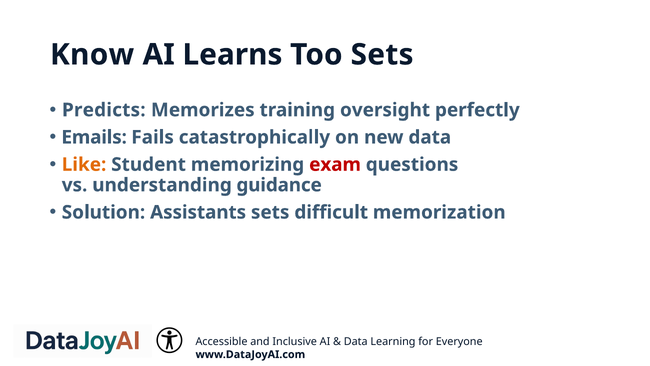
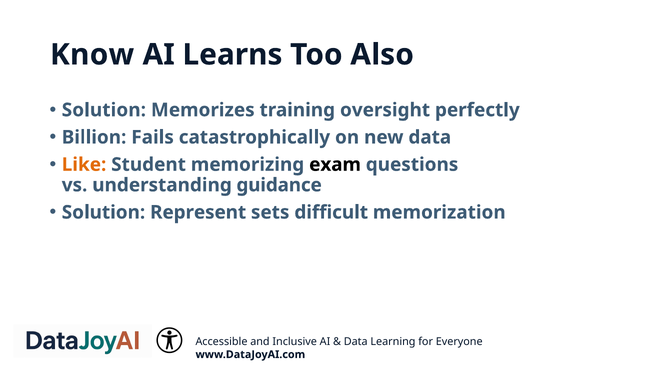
Too Sets: Sets -> Also (382, 55)
Predicts: Predicts -> Solution (104, 110)
Emails: Emails -> Billion (94, 137)
exam colour: red -> black (335, 164)
Assistants: Assistants -> Represent (198, 212)
